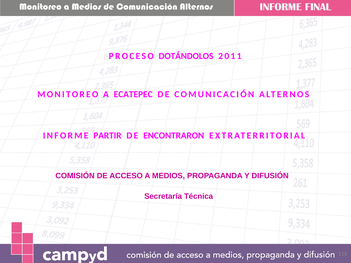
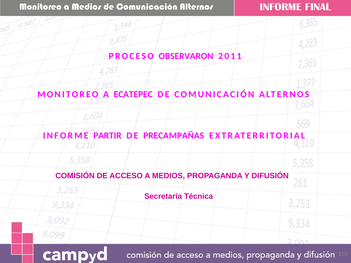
DOTÁNDOLOS: DOTÁNDOLOS -> OBSERVARON (186, 56)
ENCONTRARON: ENCONTRARON -> PRECAMPAÑAS (174, 136)
